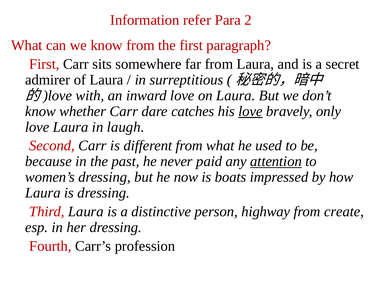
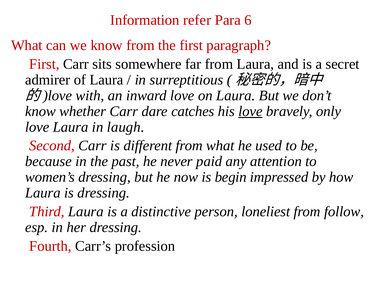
2: 2 -> 6 (248, 20)
attention underline: present -> none (276, 161)
boats: boats -> begin (231, 177)
highway: highway -> loneliest (266, 211)
create: create -> follow (344, 211)
